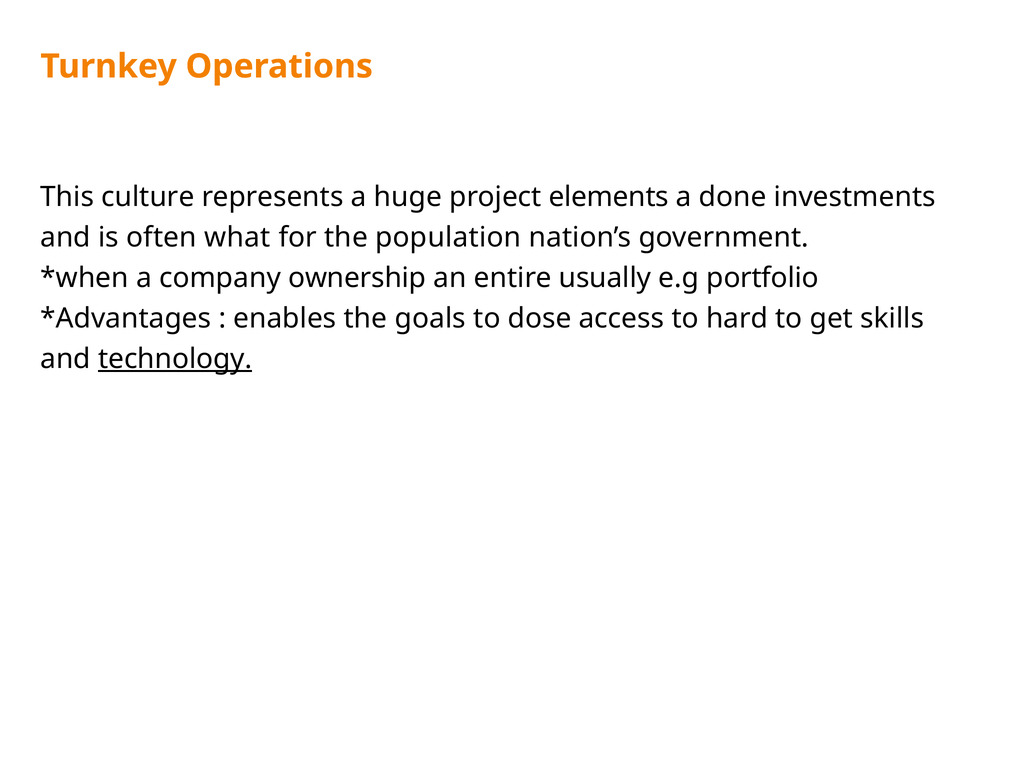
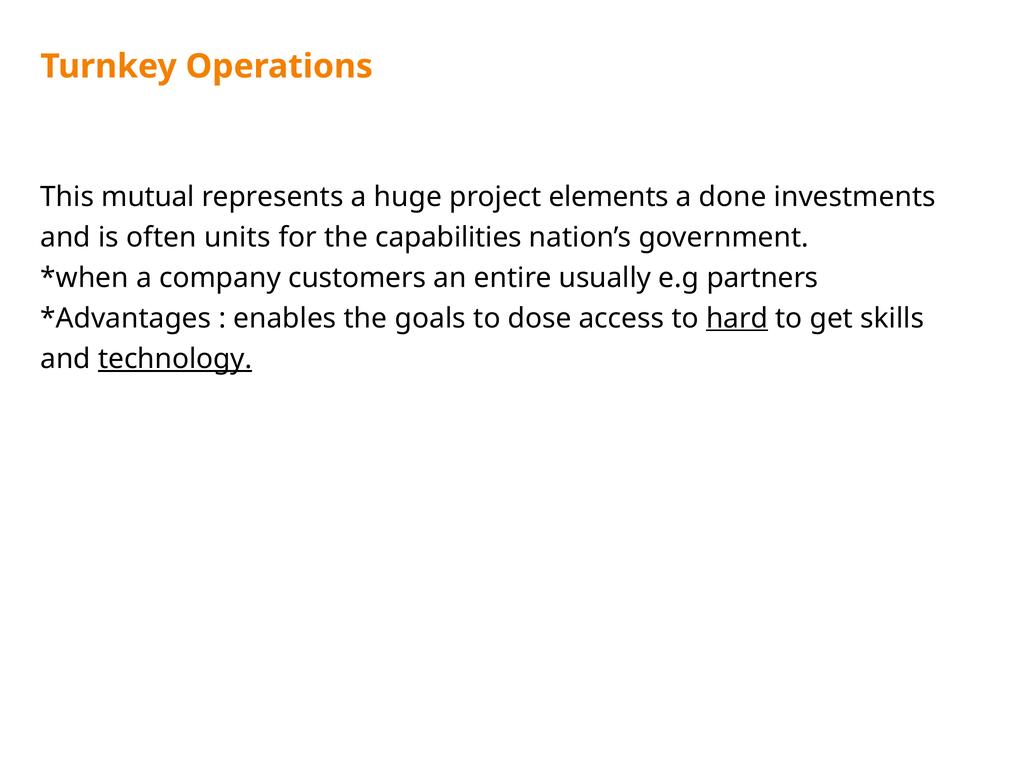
culture: culture -> mutual (148, 197)
what: what -> units (237, 237)
population: population -> capabilities (448, 237)
ownership: ownership -> customers (357, 278)
portfolio: portfolio -> partners (762, 278)
hard underline: none -> present (737, 318)
